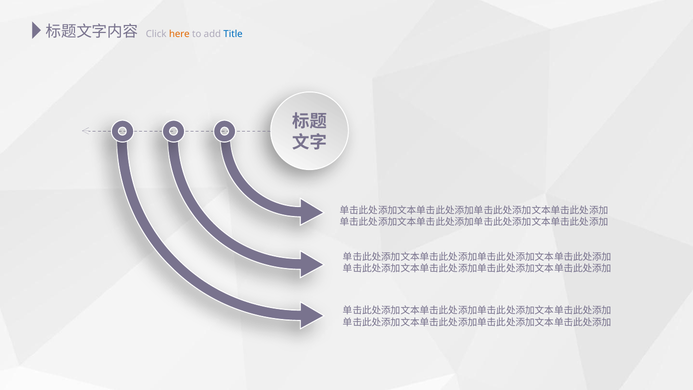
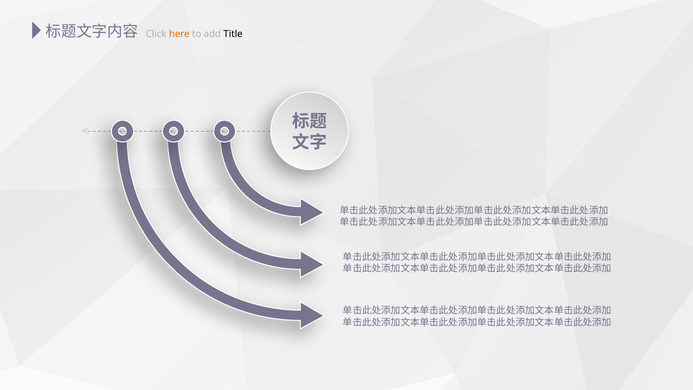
Title colour: blue -> black (233, 34)
